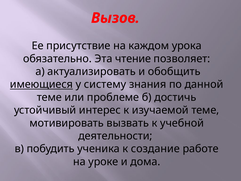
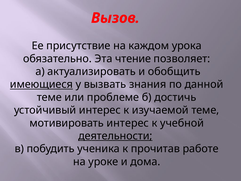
систему: систему -> вызвать (105, 84)
мотивировать вызвать: вызвать -> интерес (128, 123)
деятельности underline: none -> present (115, 136)
создание: создание -> прочитав (155, 149)
